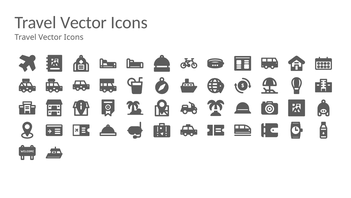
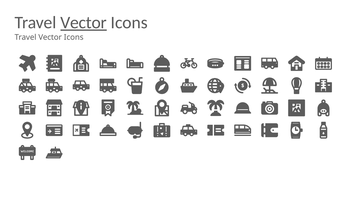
Vector underline: none -> present (84, 22)
